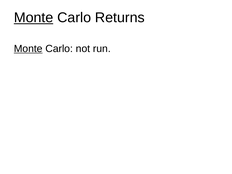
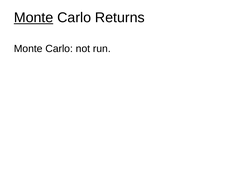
Monte underline: present -> none (28, 49)
